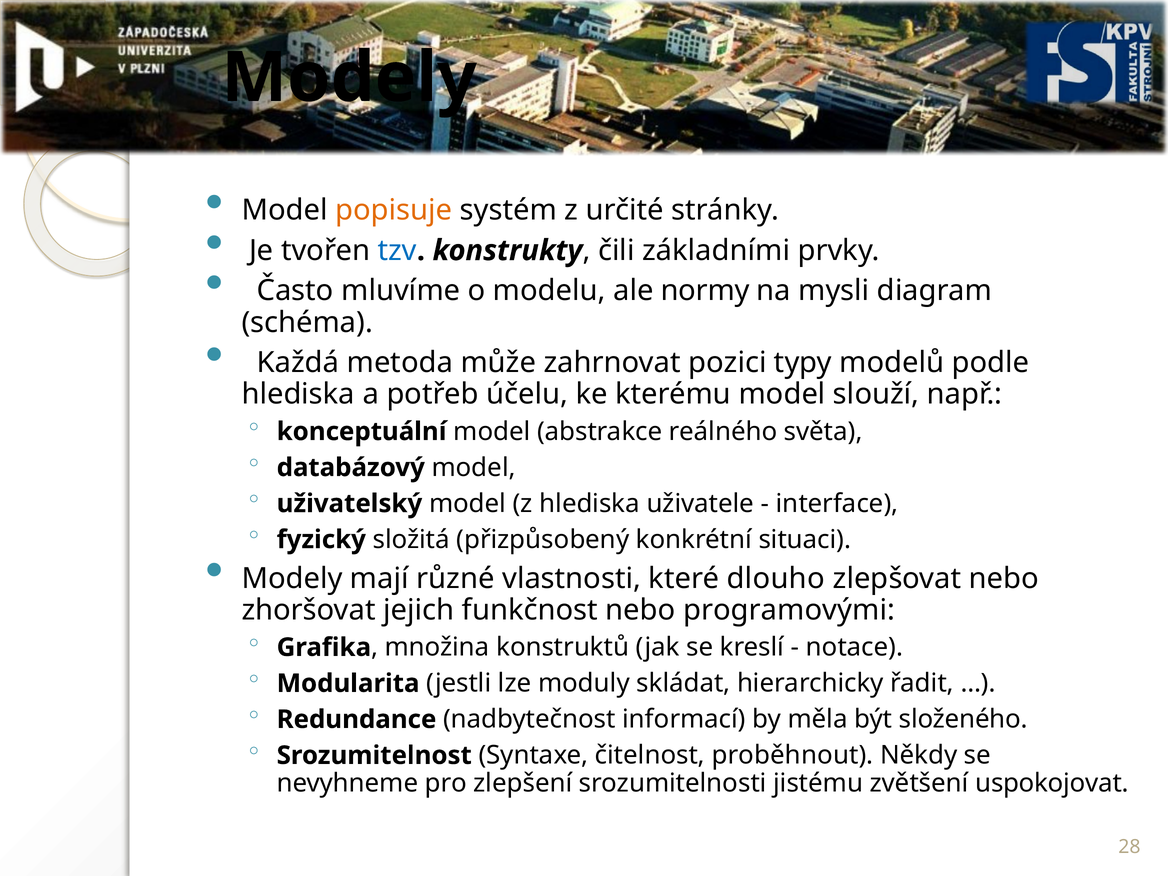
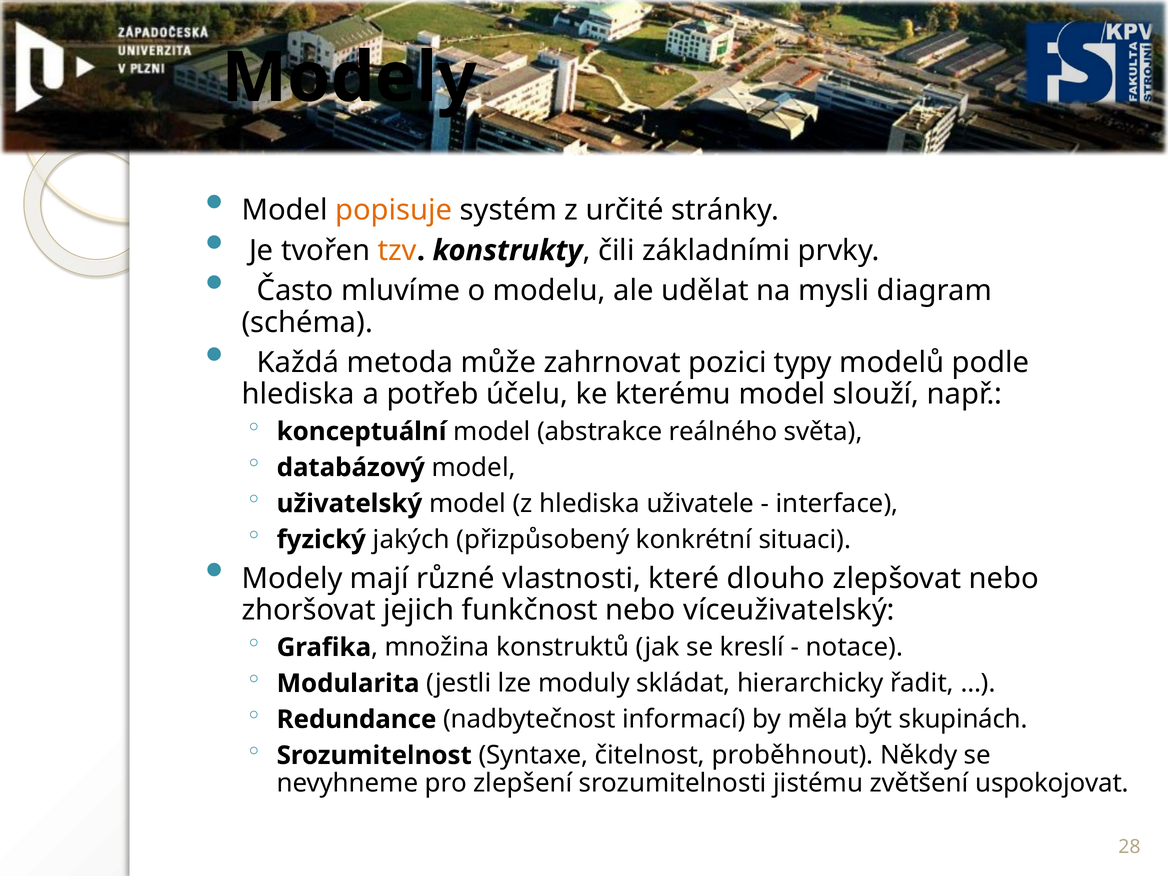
tzv colour: blue -> orange (397, 251)
normy: normy -> udělat (705, 291)
složitá: složitá -> jakých (411, 540)
programovými: programovými -> víceuživatelský (789, 610)
složeného: složeného -> skupinách (963, 719)
